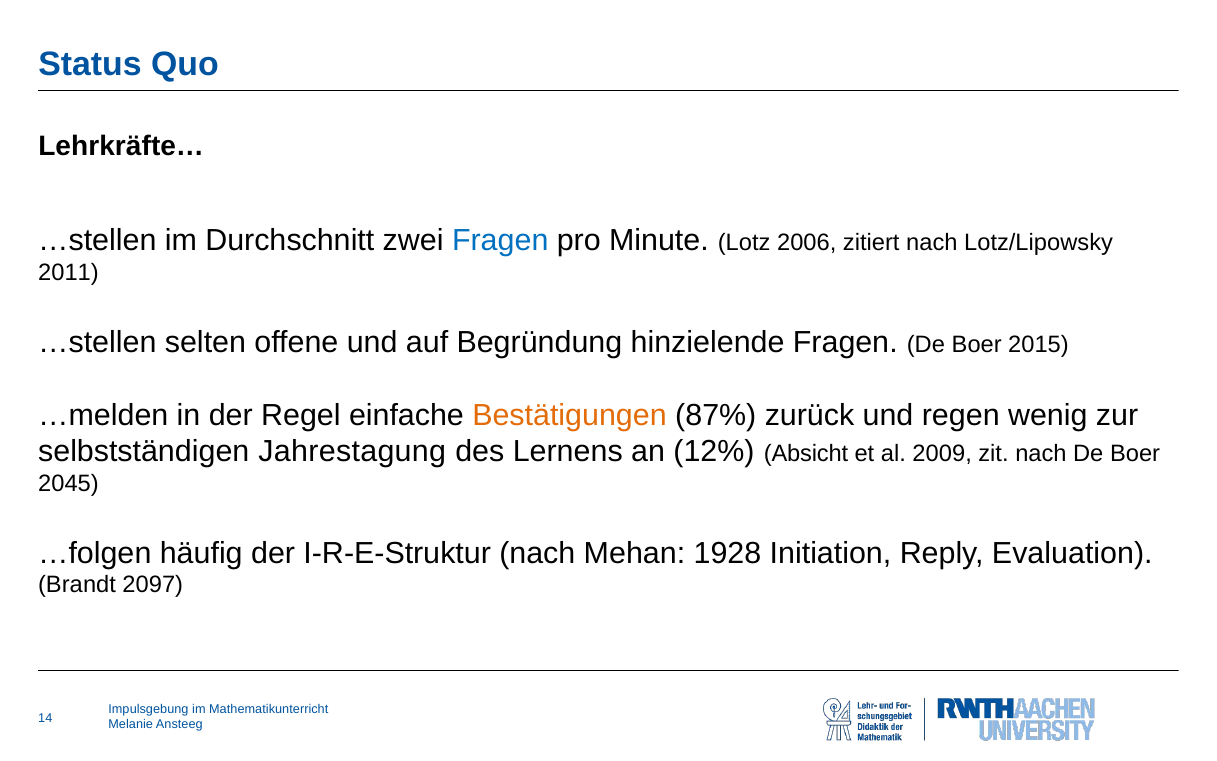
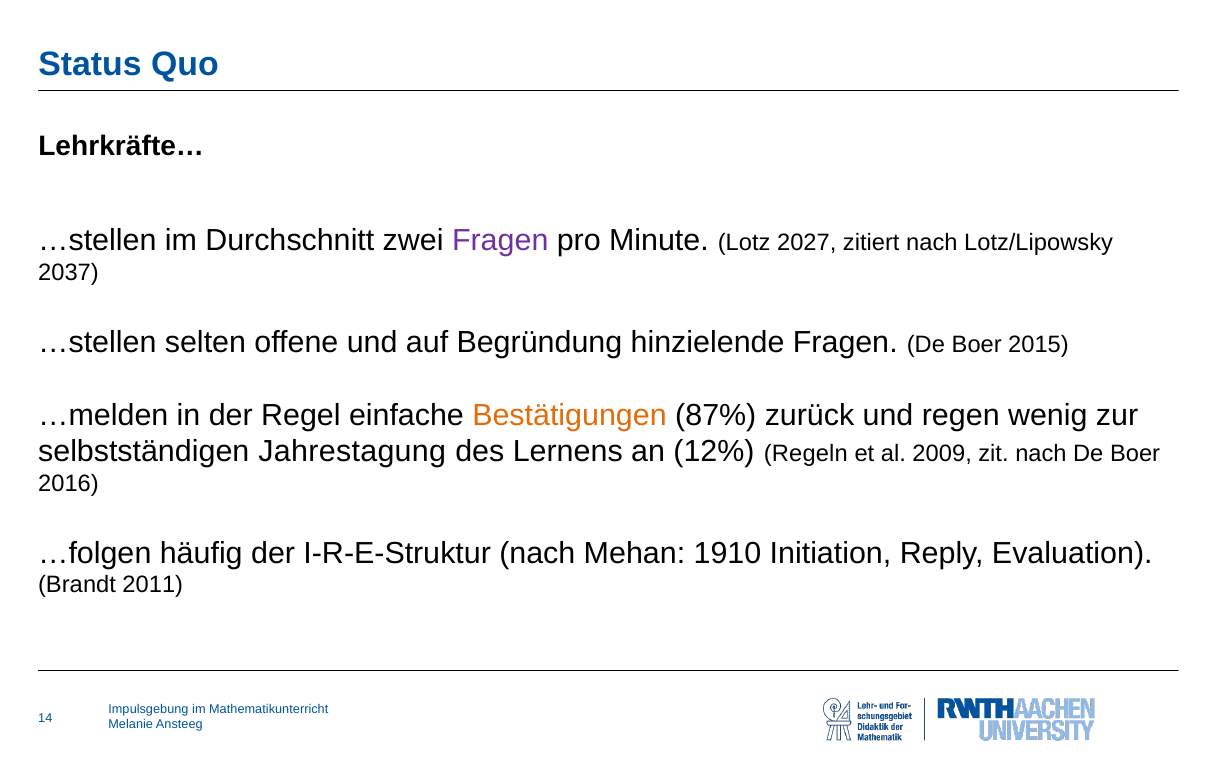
Fragen colour: blue -> purple (500, 240)
2006: 2006 -> 2027 (807, 243)
2011: 2011 -> 2037 (69, 272)
Absicht: Absicht -> Regeln (806, 454)
2045: 2045 -> 2016 (69, 483)
1928: 1928 -> 1910 (727, 553)
2097: 2097 -> 2011 (153, 585)
